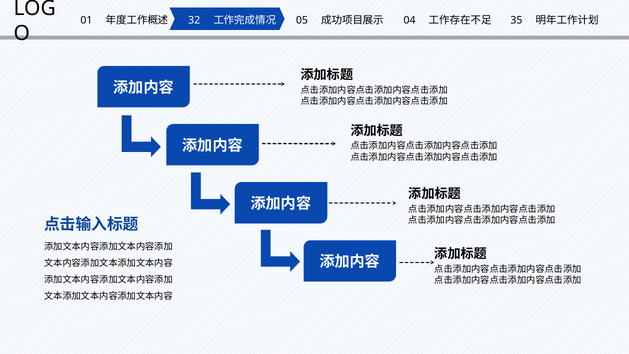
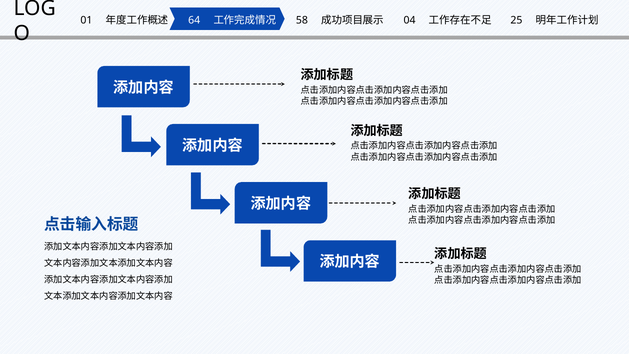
32: 32 -> 64 (194, 20)
05: 05 -> 58 (302, 20)
35: 35 -> 25 (516, 20)
